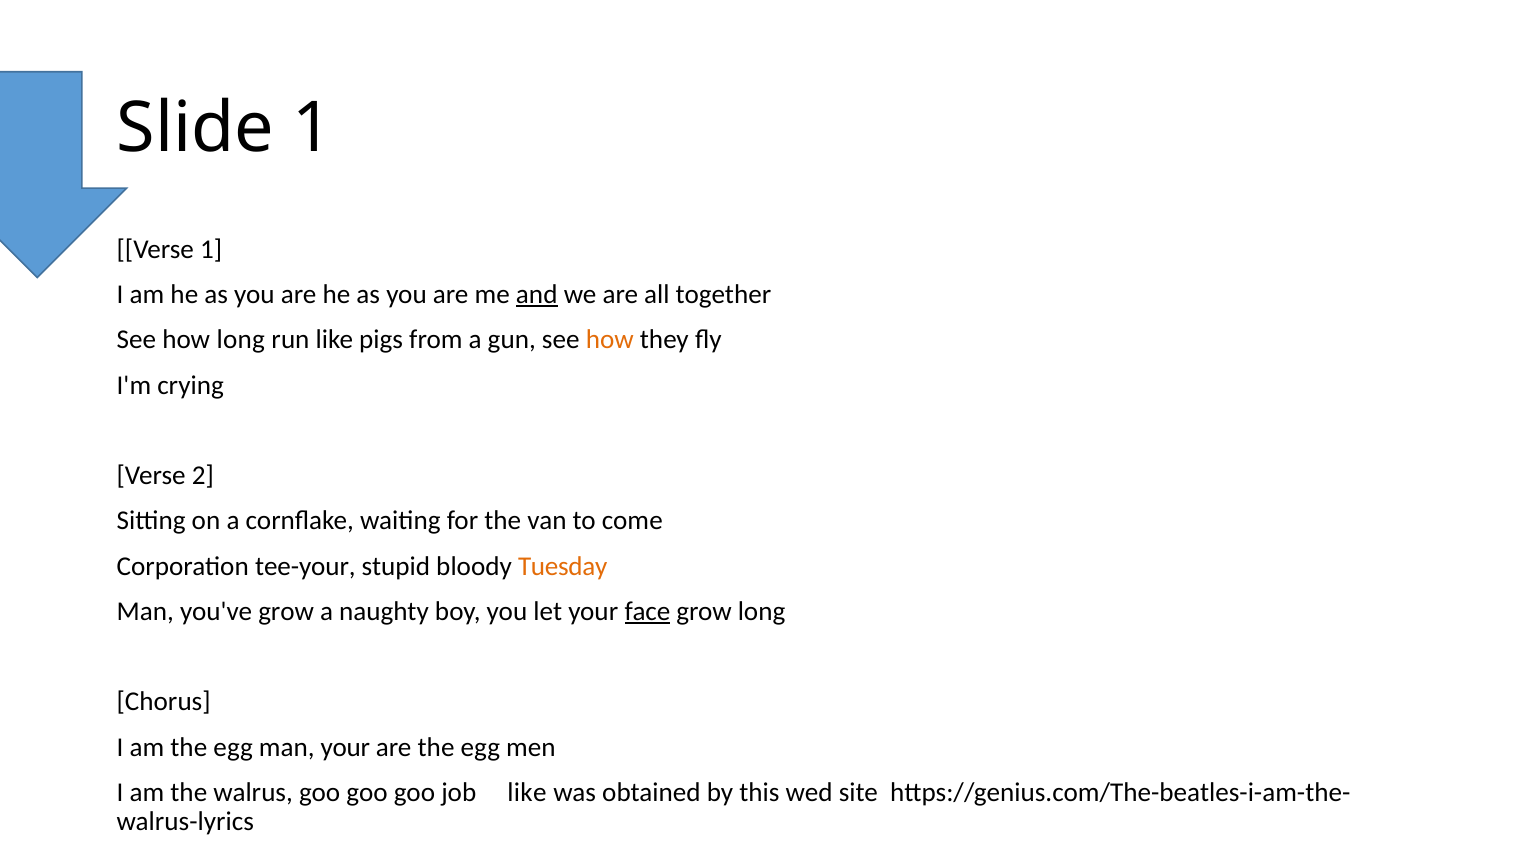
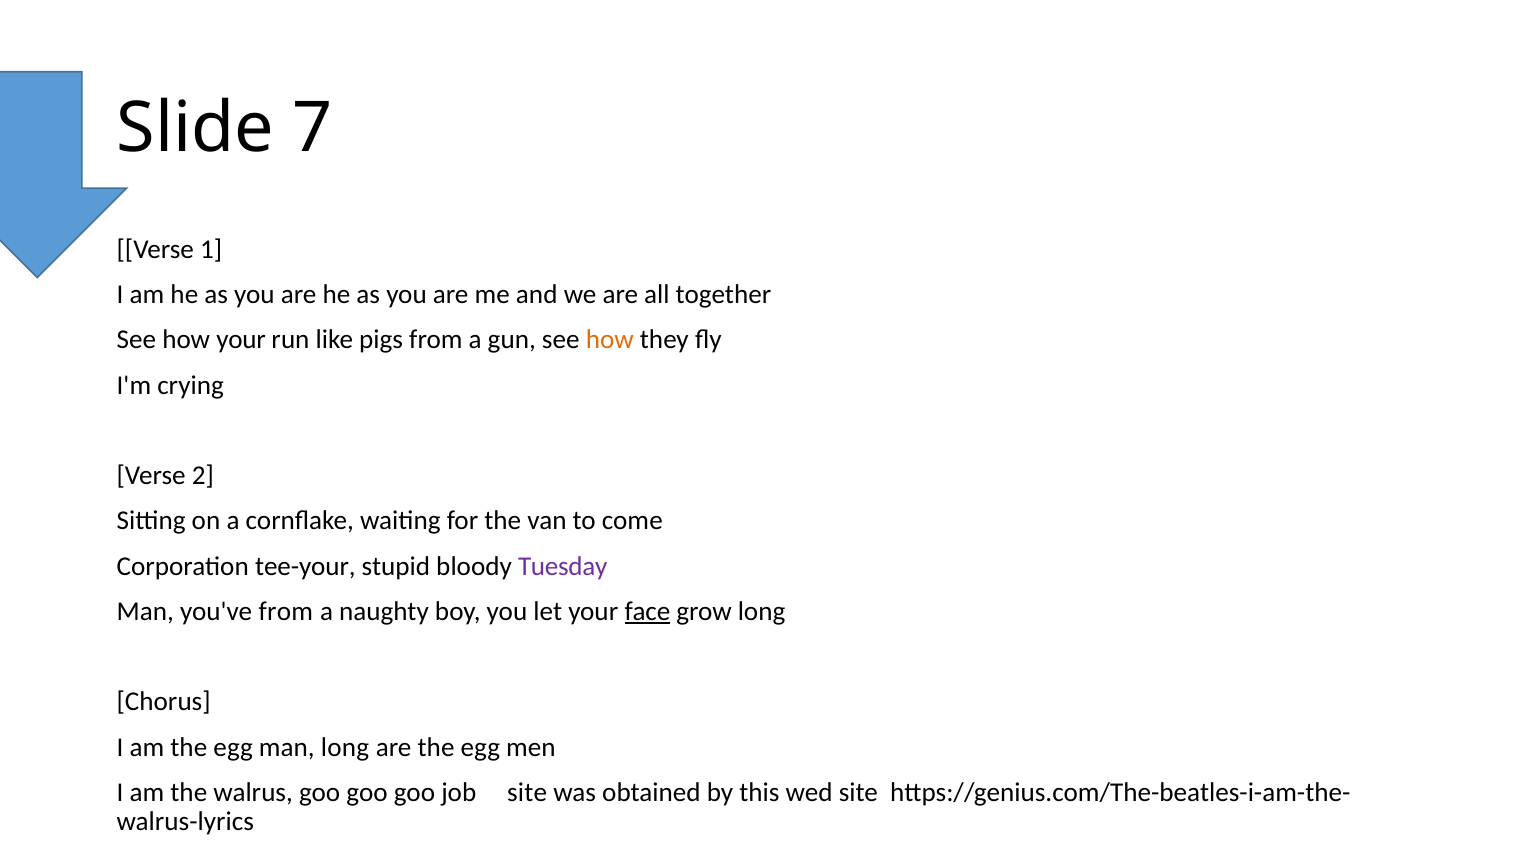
Slide 1: 1 -> 7 (312, 129)
and underline: present -> none (537, 295)
how long: long -> your (241, 340)
Tuesday colour: orange -> purple (563, 566)
you've grow: grow -> from (286, 611)
man your: your -> long (345, 747)
job like: like -> site (527, 792)
